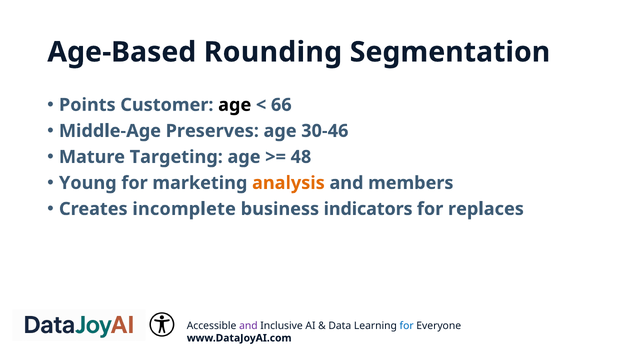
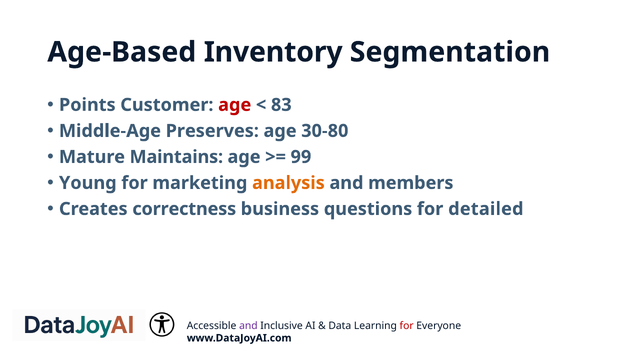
Rounding: Rounding -> Inventory (273, 52)
age colour: black -> red (235, 105)
66: 66 -> 83 (281, 105)
30-46: 30-46 -> 30-80 (325, 131)
Targeting: Targeting -> Maintains (176, 157)
48: 48 -> 99 (301, 157)
incomplete: incomplete -> correctness (184, 209)
indicators: indicators -> questions (368, 209)
replaces: replaces -> detailed (486, 209)
for colour: blue -> red (407, 326)
